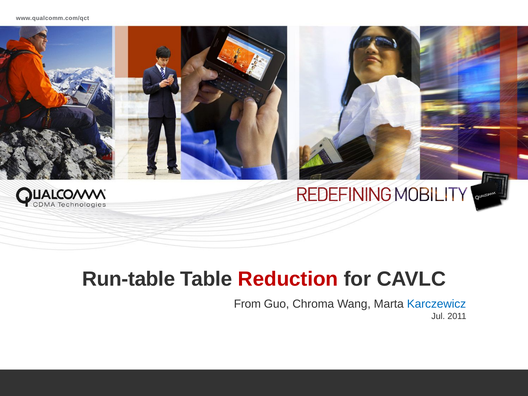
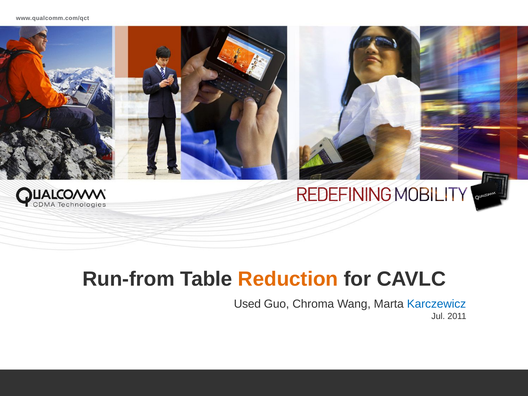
Run-table: Run-table -> Run-from (129, 279)
Reduction colour: red -> orange (288, 279)
From: From -> Used (247, 304)
